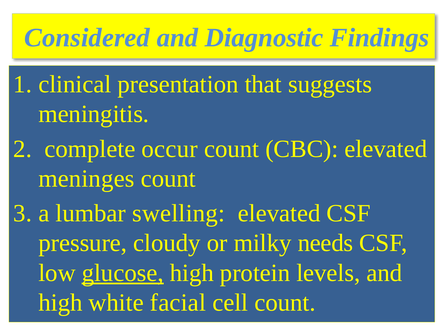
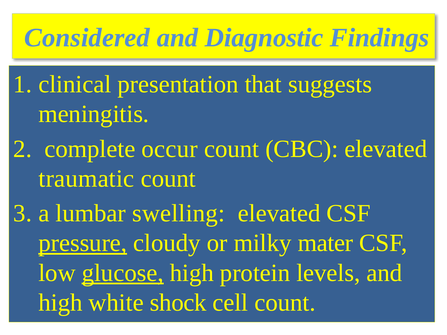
meninges: meninges -> traumatic (86, 179)
pressure underline: none -> present (83, 243)
needs: needs -> mater (325, 243)
facial: facial -> shock (178, 303)
